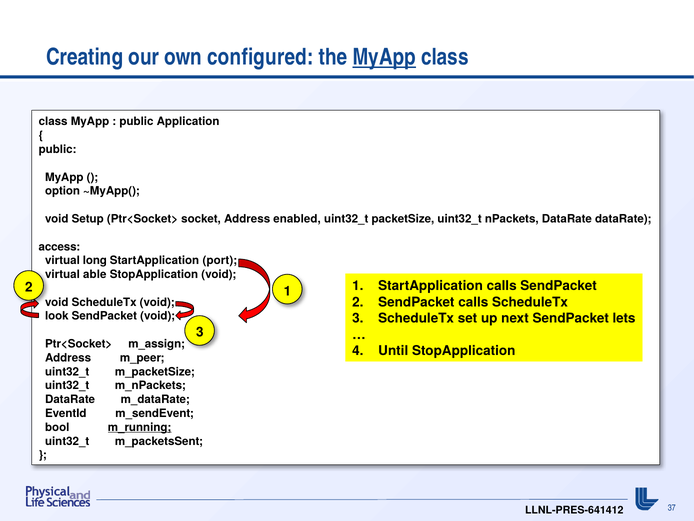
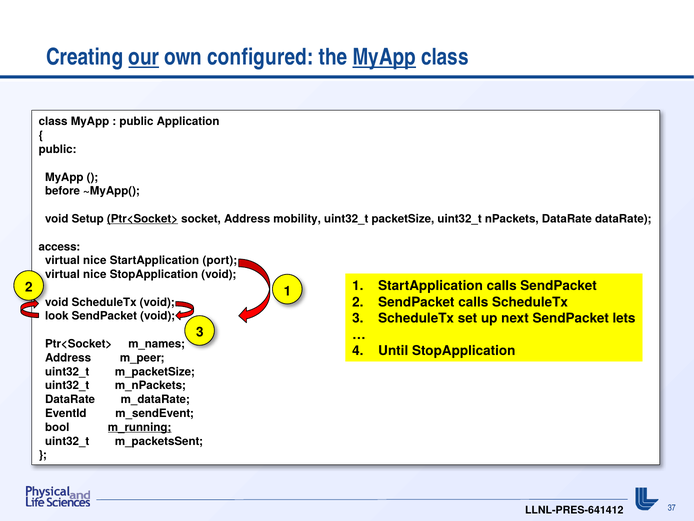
our underline: none -> present (144, 57)
option: option -> before (63, 191)
Ptr<Socket> underline: none -> present (142, 219)
enabled: enabled -> mobility (297, 219)
long: long -> nice (95, 260)
able: able -> nice (95, 274)
m_assign: m_assign -> m_names (157, 344)
